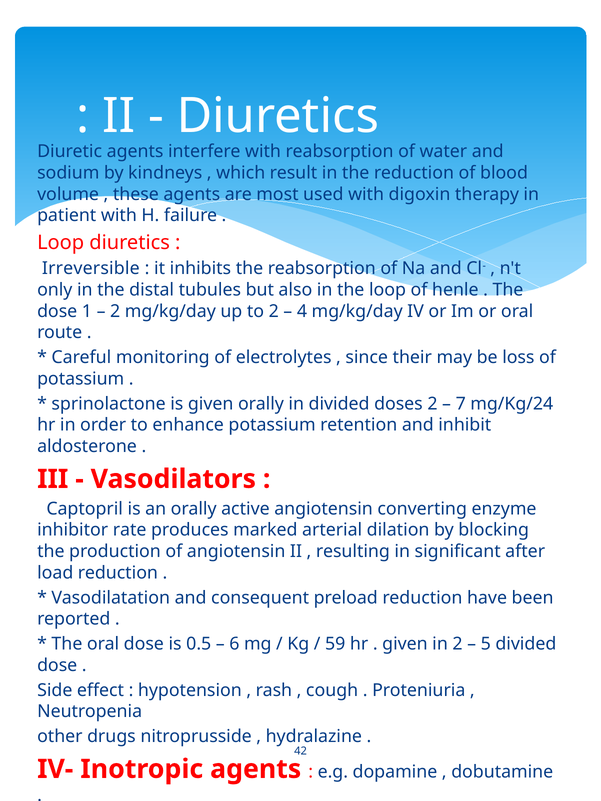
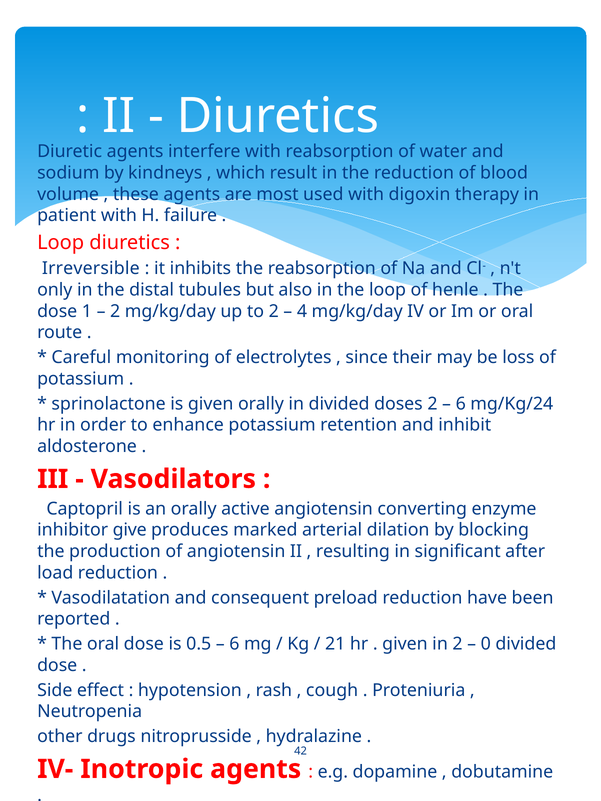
7: 7 -> 6 (461, 404)
rate: rate -> give (130, 530)
59: 59 -> 21 (335, 644)
5: 5 -> 0 (486, 644)
